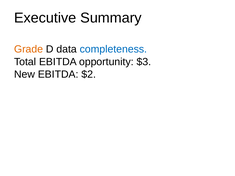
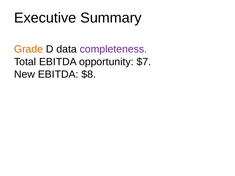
completeness colour: blue -> purple (113, 49)
$3: $3 -> $7 (144, 62)
$2: $2 -> $8 (89, 74)
